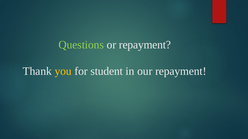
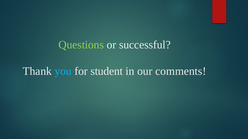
or repayment: repayment -> successful (145, 45)
you colour: yellow -> light blue (63, 72)
our repayment: repayment -> comments (181, 72)
